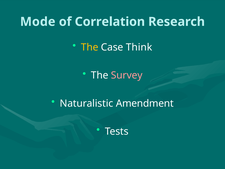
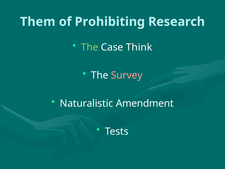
Mode: Mode -> Them (38, 22)
Correlation: Correlation -> Prohibiting (110, 22)
The colour: yellow -> light green (90, 47)
